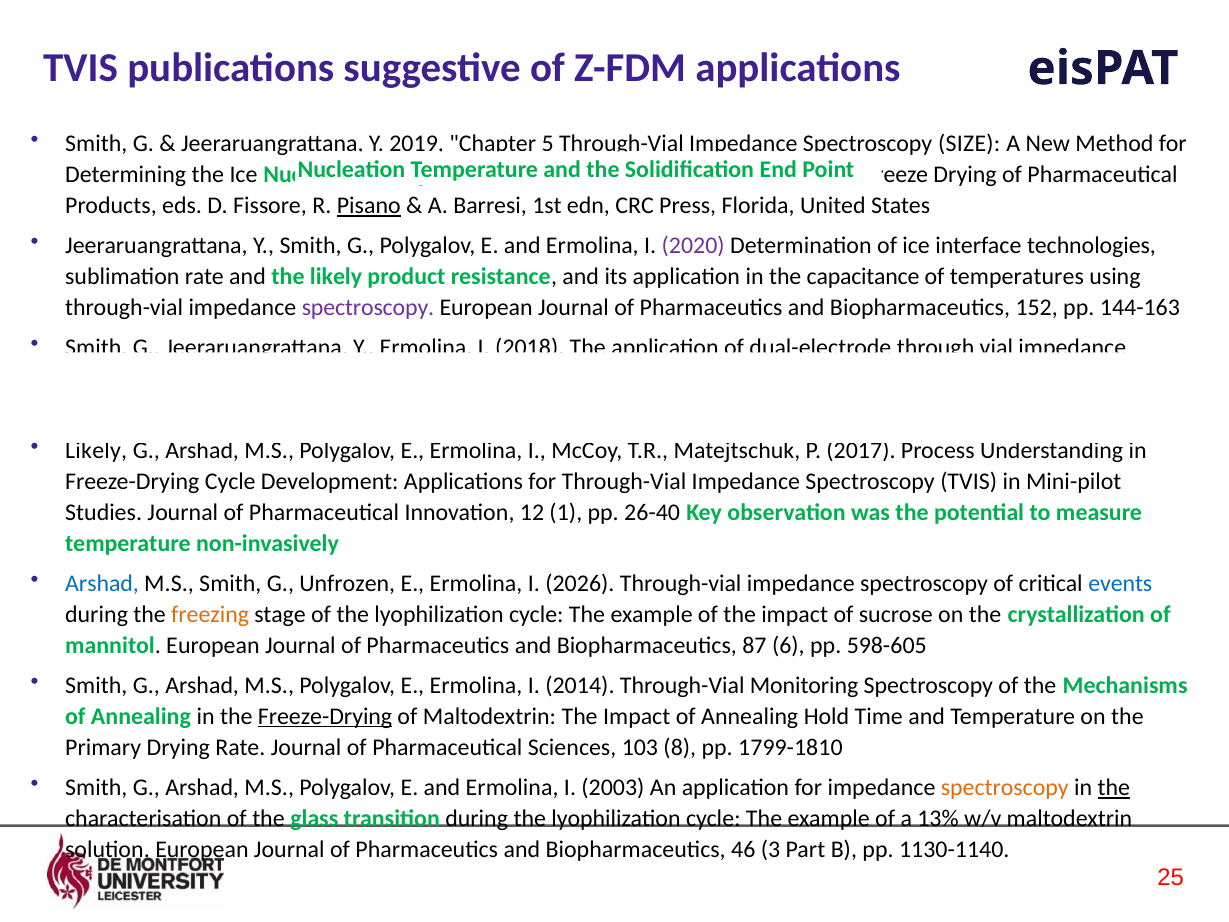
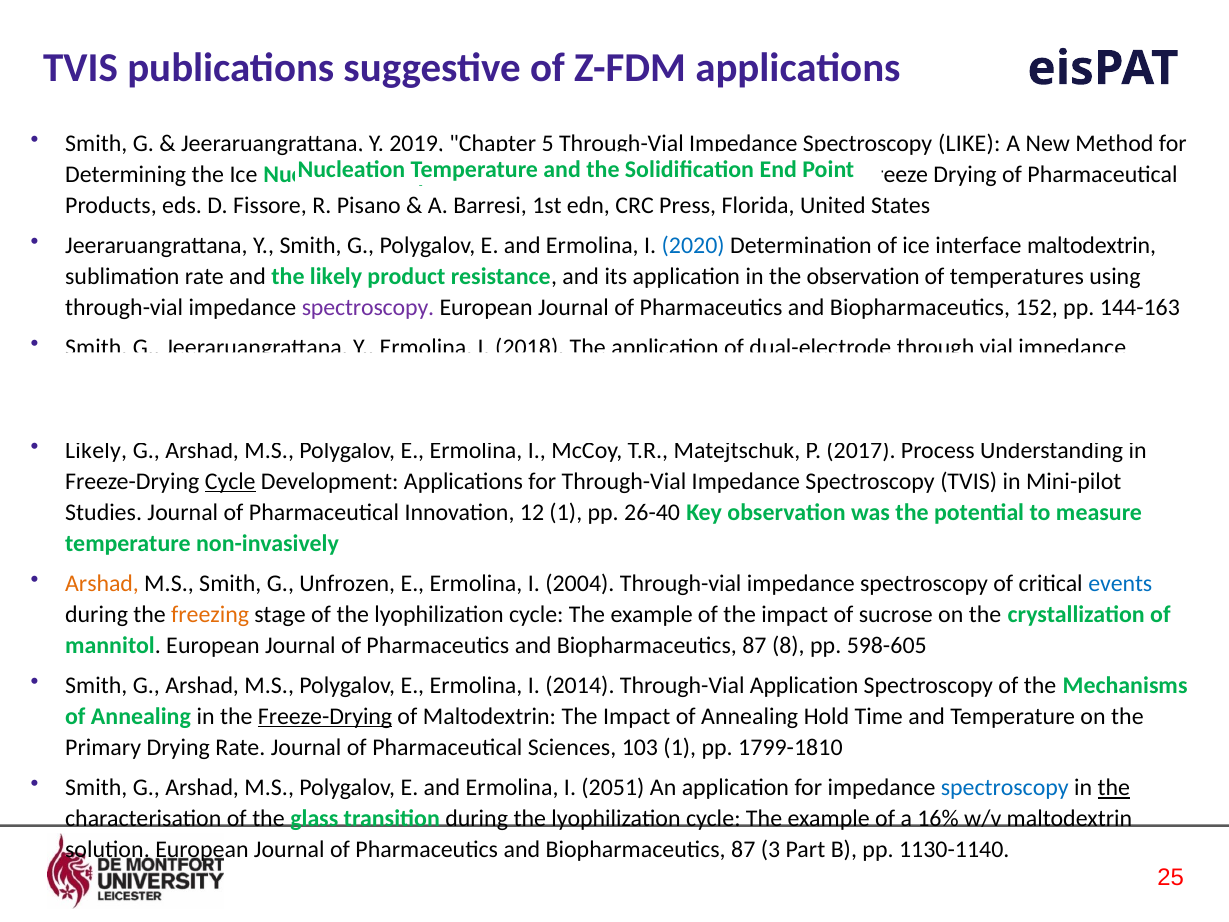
SIZE: SIZE -> LIKE (969, 144)
Pisano underline: present -> none (369, 206)
2020 colour: purple -> blue (693, 246)
interface technologies: technologies -> maltodextrin (1091, 246)
the capacitance: capacitance -> observation (863, 277)
Cycle underline: none -> present (230, 481)
Arshad colour: blue -> orange (102, 583)
2026: 2026 -> 2004 (580, 583)
6: 6 -> 8 (788, 645)
Through-Vial Monitoring: Monitoring -> Application (804, 685)
103 8: 8 -> 1 (680, 747)
2003: 2003 -> 2051 (613, 787)
spectroscopy colour: orange -> blue (1005, 787)
13%: 13% -> 16% (938, 818)
46: 46 -> 87 (743, 849)
